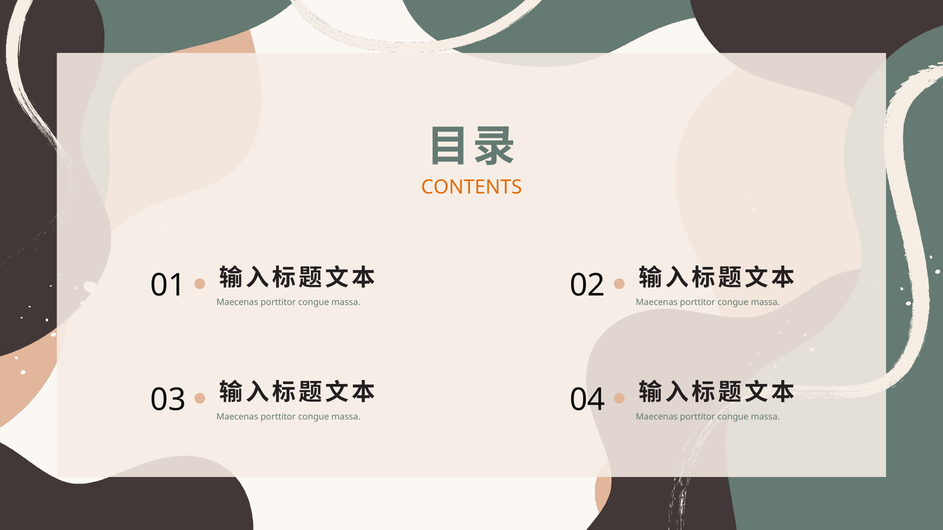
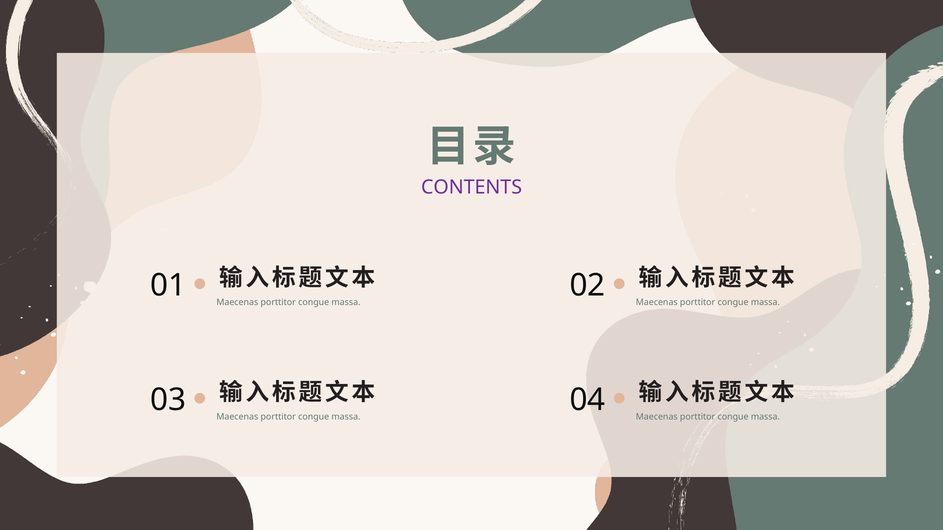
CONTENTS colour: orange -> purple (472, 187)
